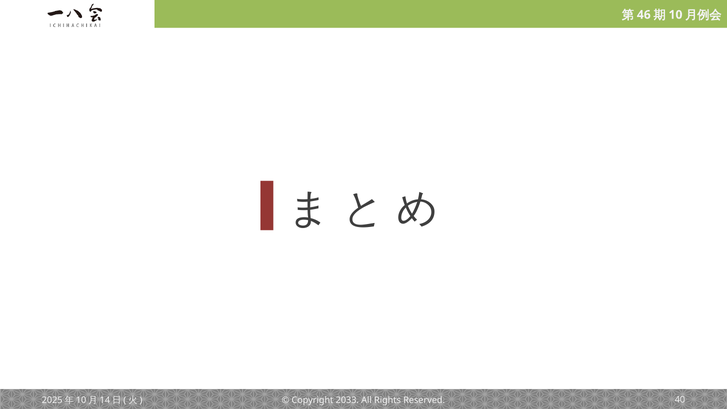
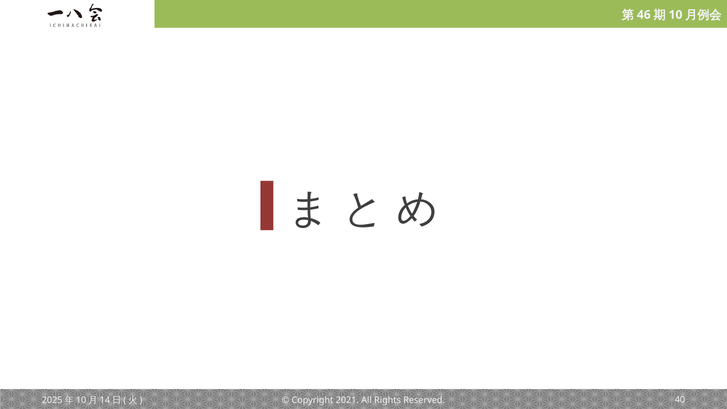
2033: 2033 -> 2021 (347, 400)
